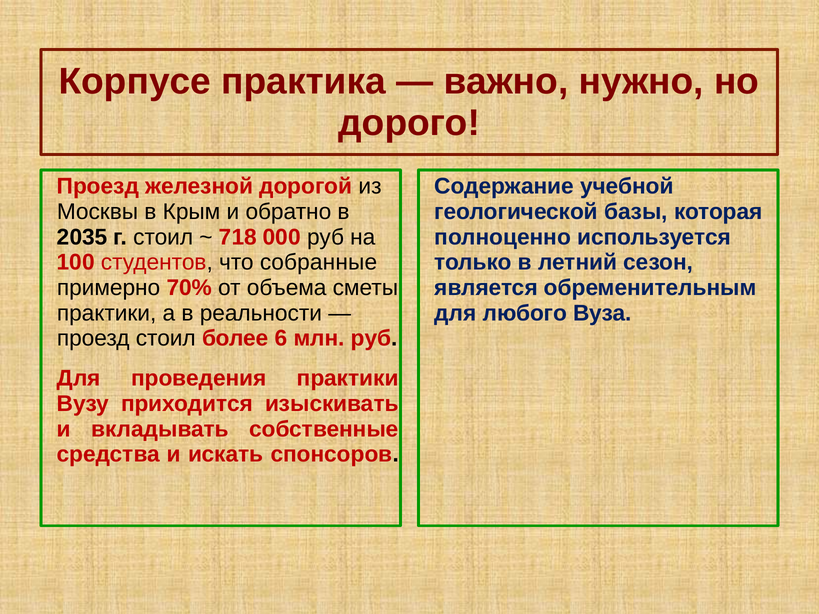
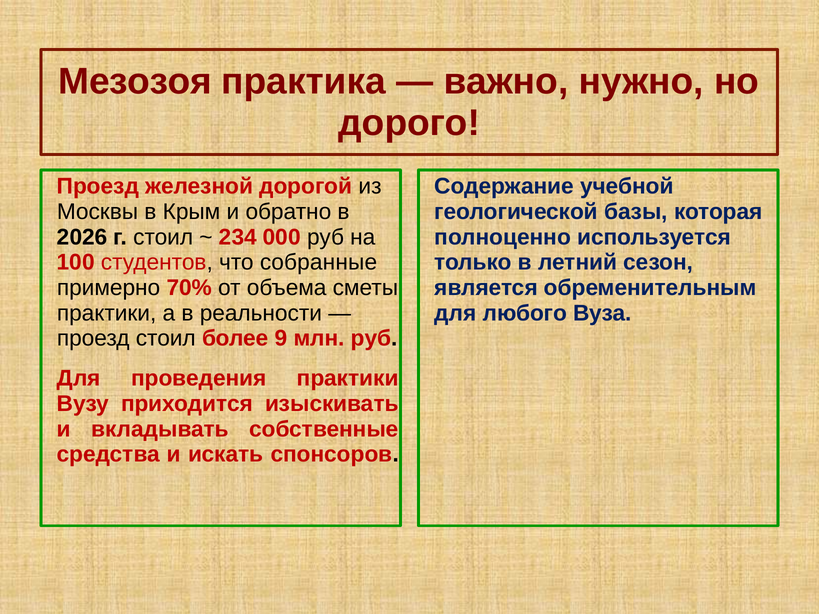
Корпусе: Корпусе -> Мезозоя (135, 81)
2035: 2035 -> 2026 (82, 237)
718: 718 -> 234 (238, 237)
6: 6 -> 9 (281, 339)
